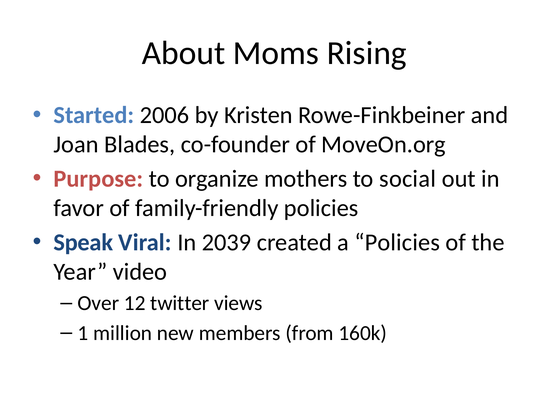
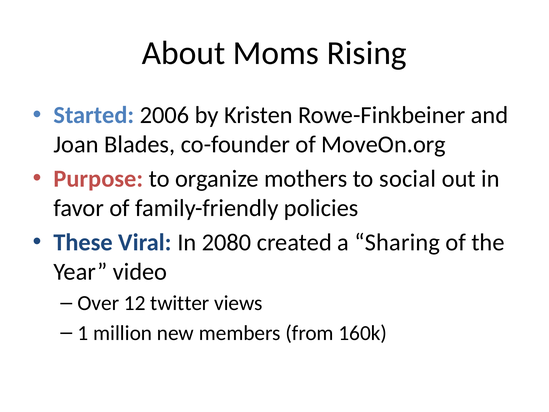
Speak: Speak -> These (83, 242)
2039: 2039 -> 2080 (227, 242)
a Policies: Policies -> Sharing (397, 242)
